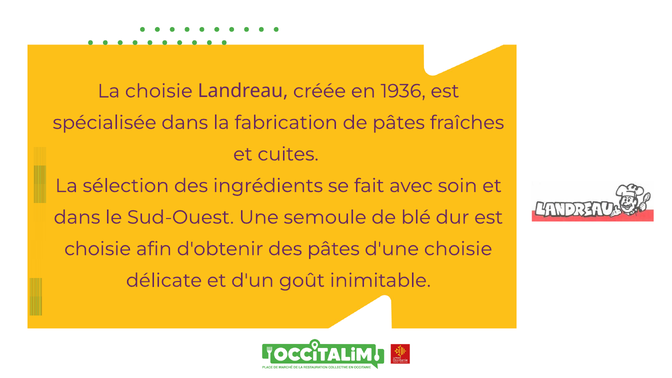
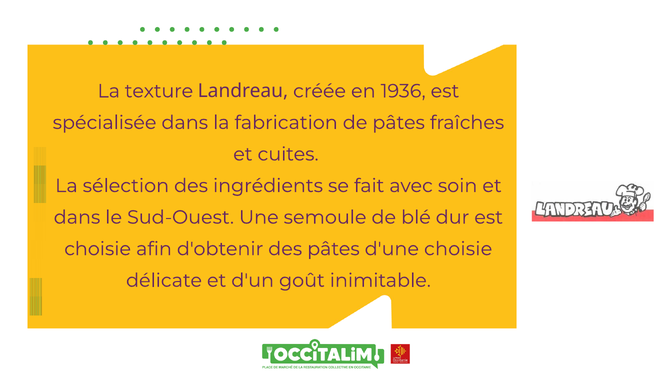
La choisie: choisie -> texture (159, 91)
